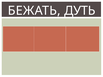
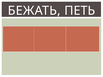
ДУТЬ: ДУТЬ -> ПЕТЬ (80, 11)
